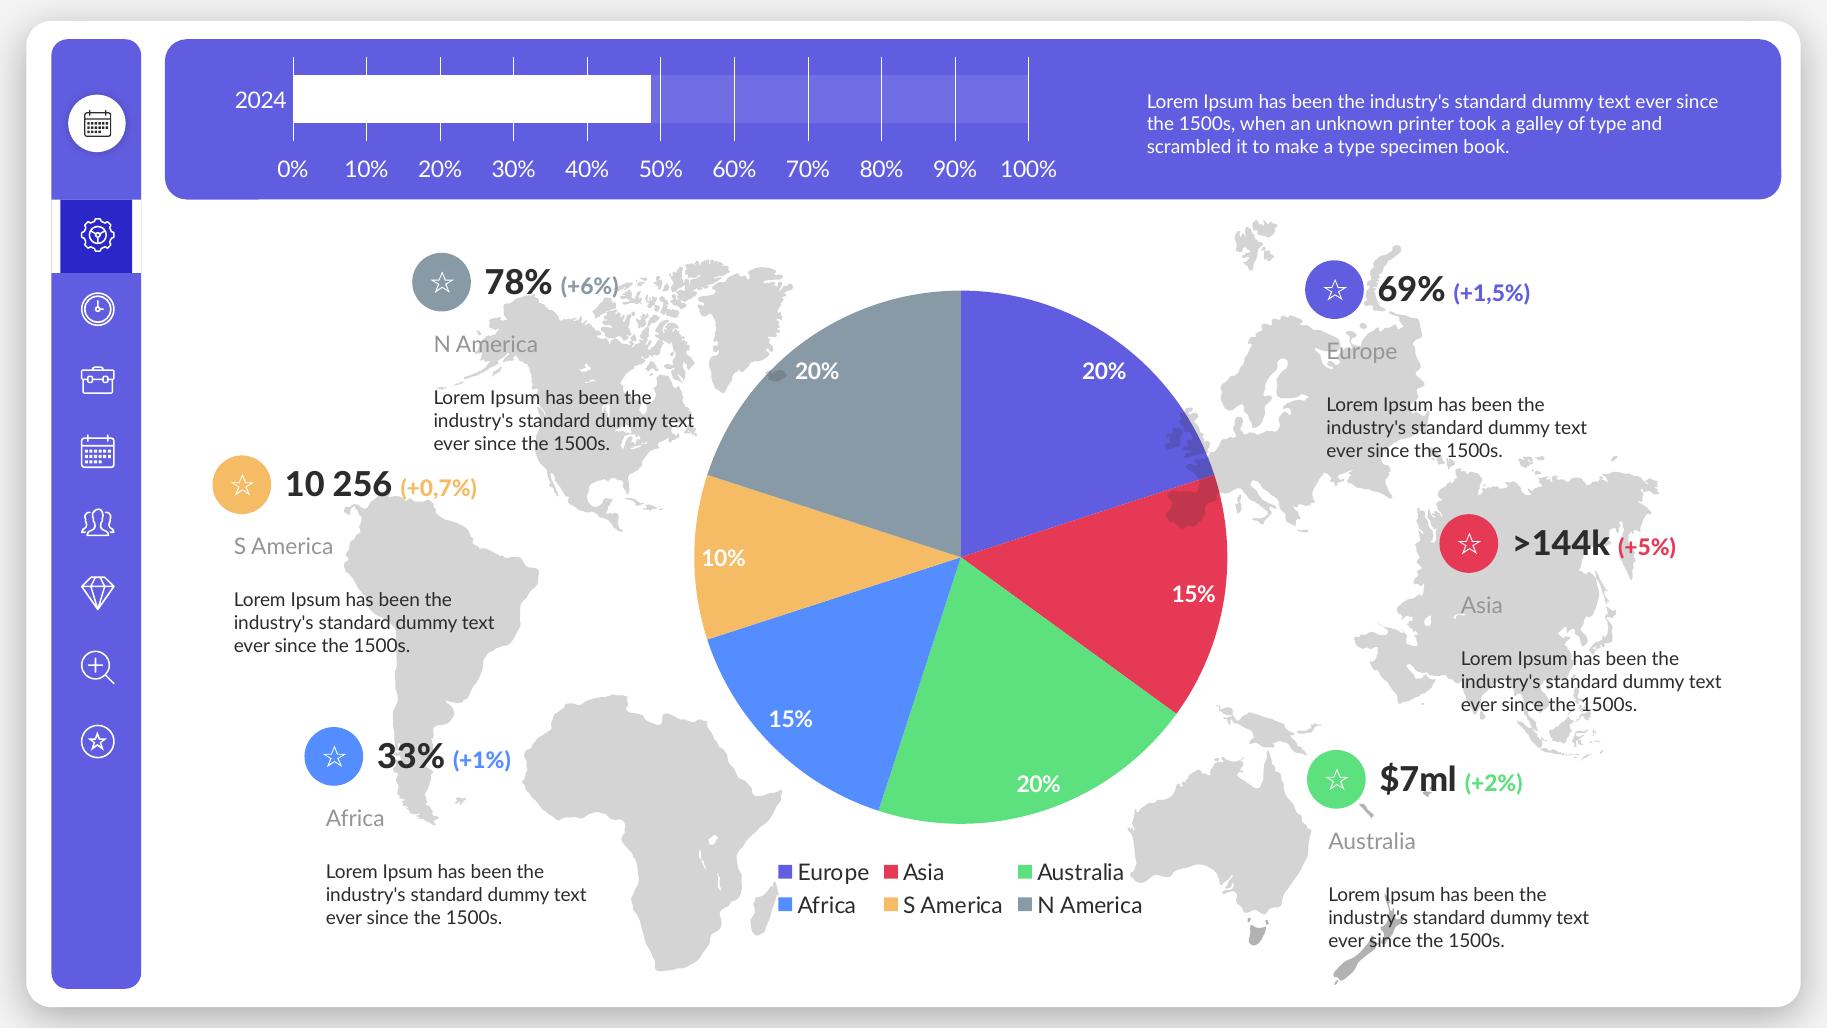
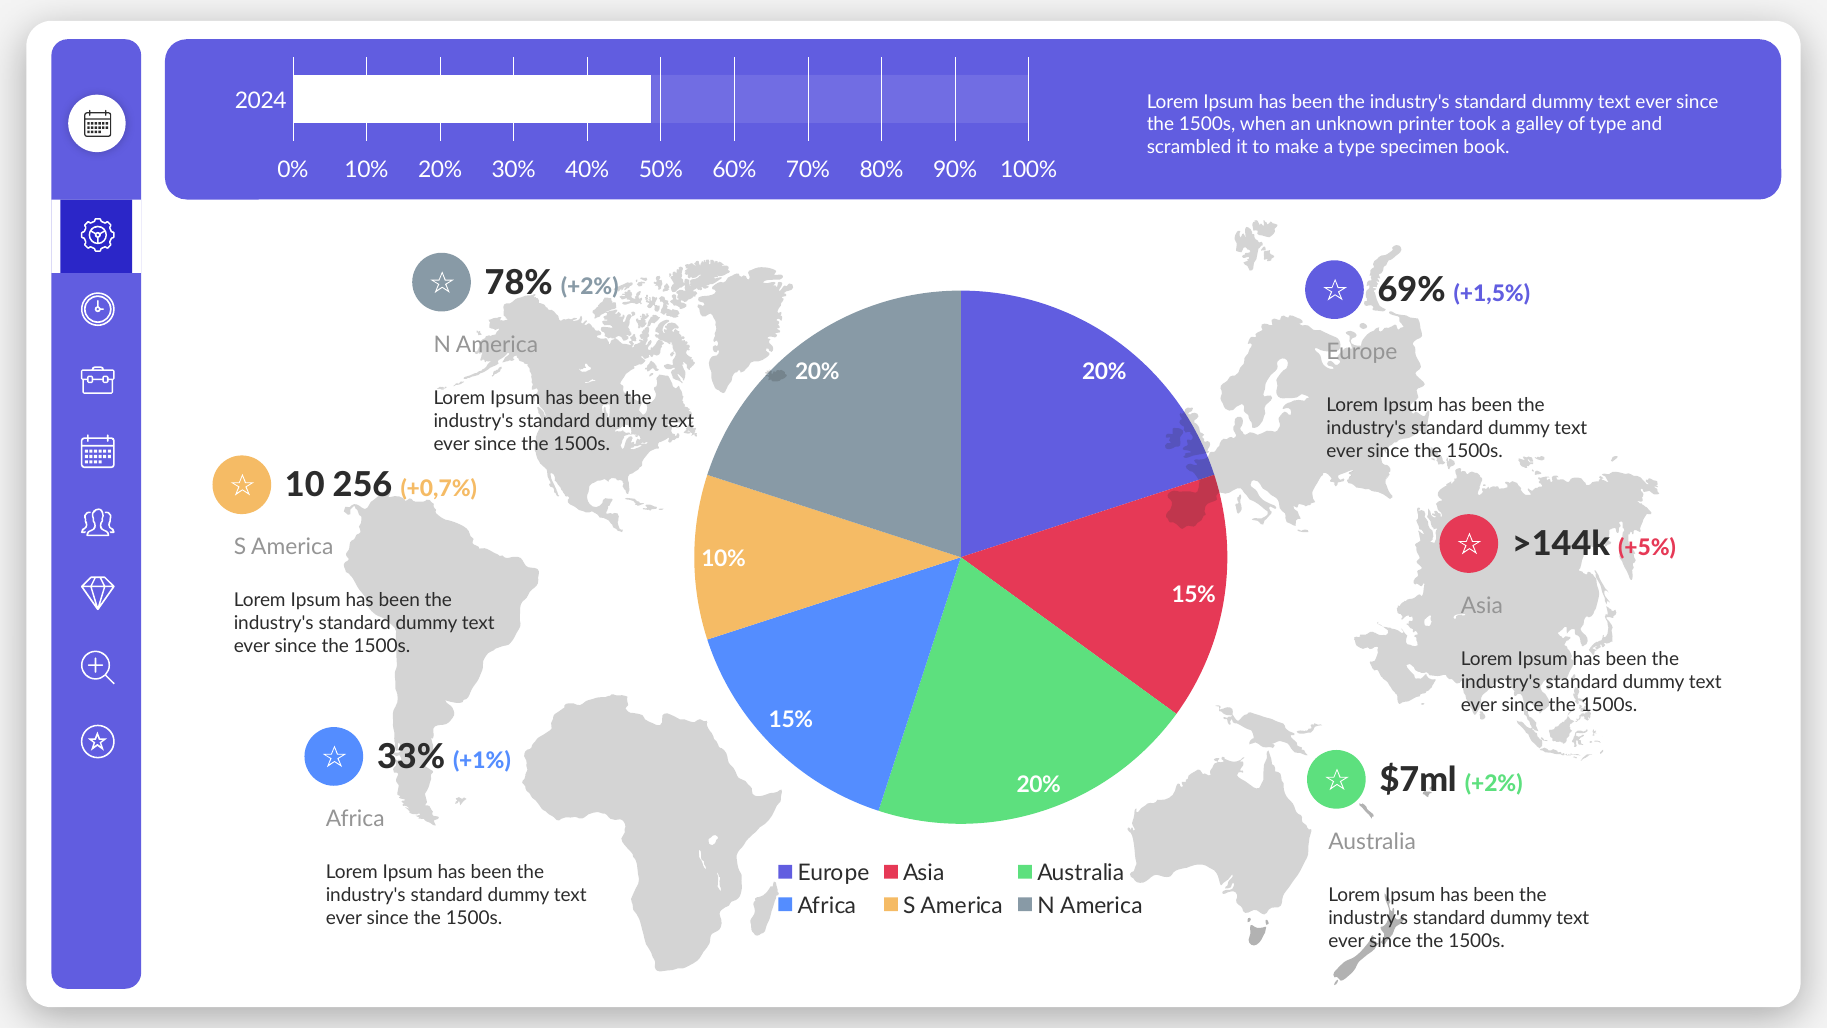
78% +6%: +6% -> +2% (590, 287)
